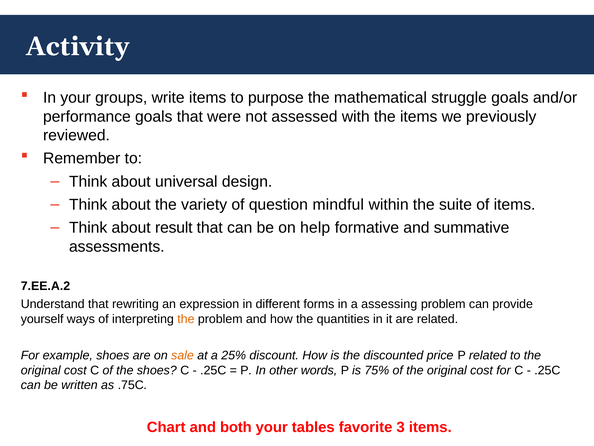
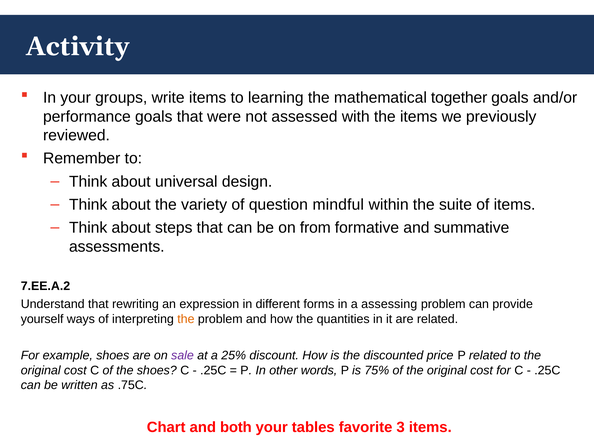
purpose: purpose -> learning (276, 98)
struggle: struggle -> together (459, 98)
result: result -> steps (174, 228)
help: help -> from (315, 228)
sale colour: orange -> purple (183, 355)
